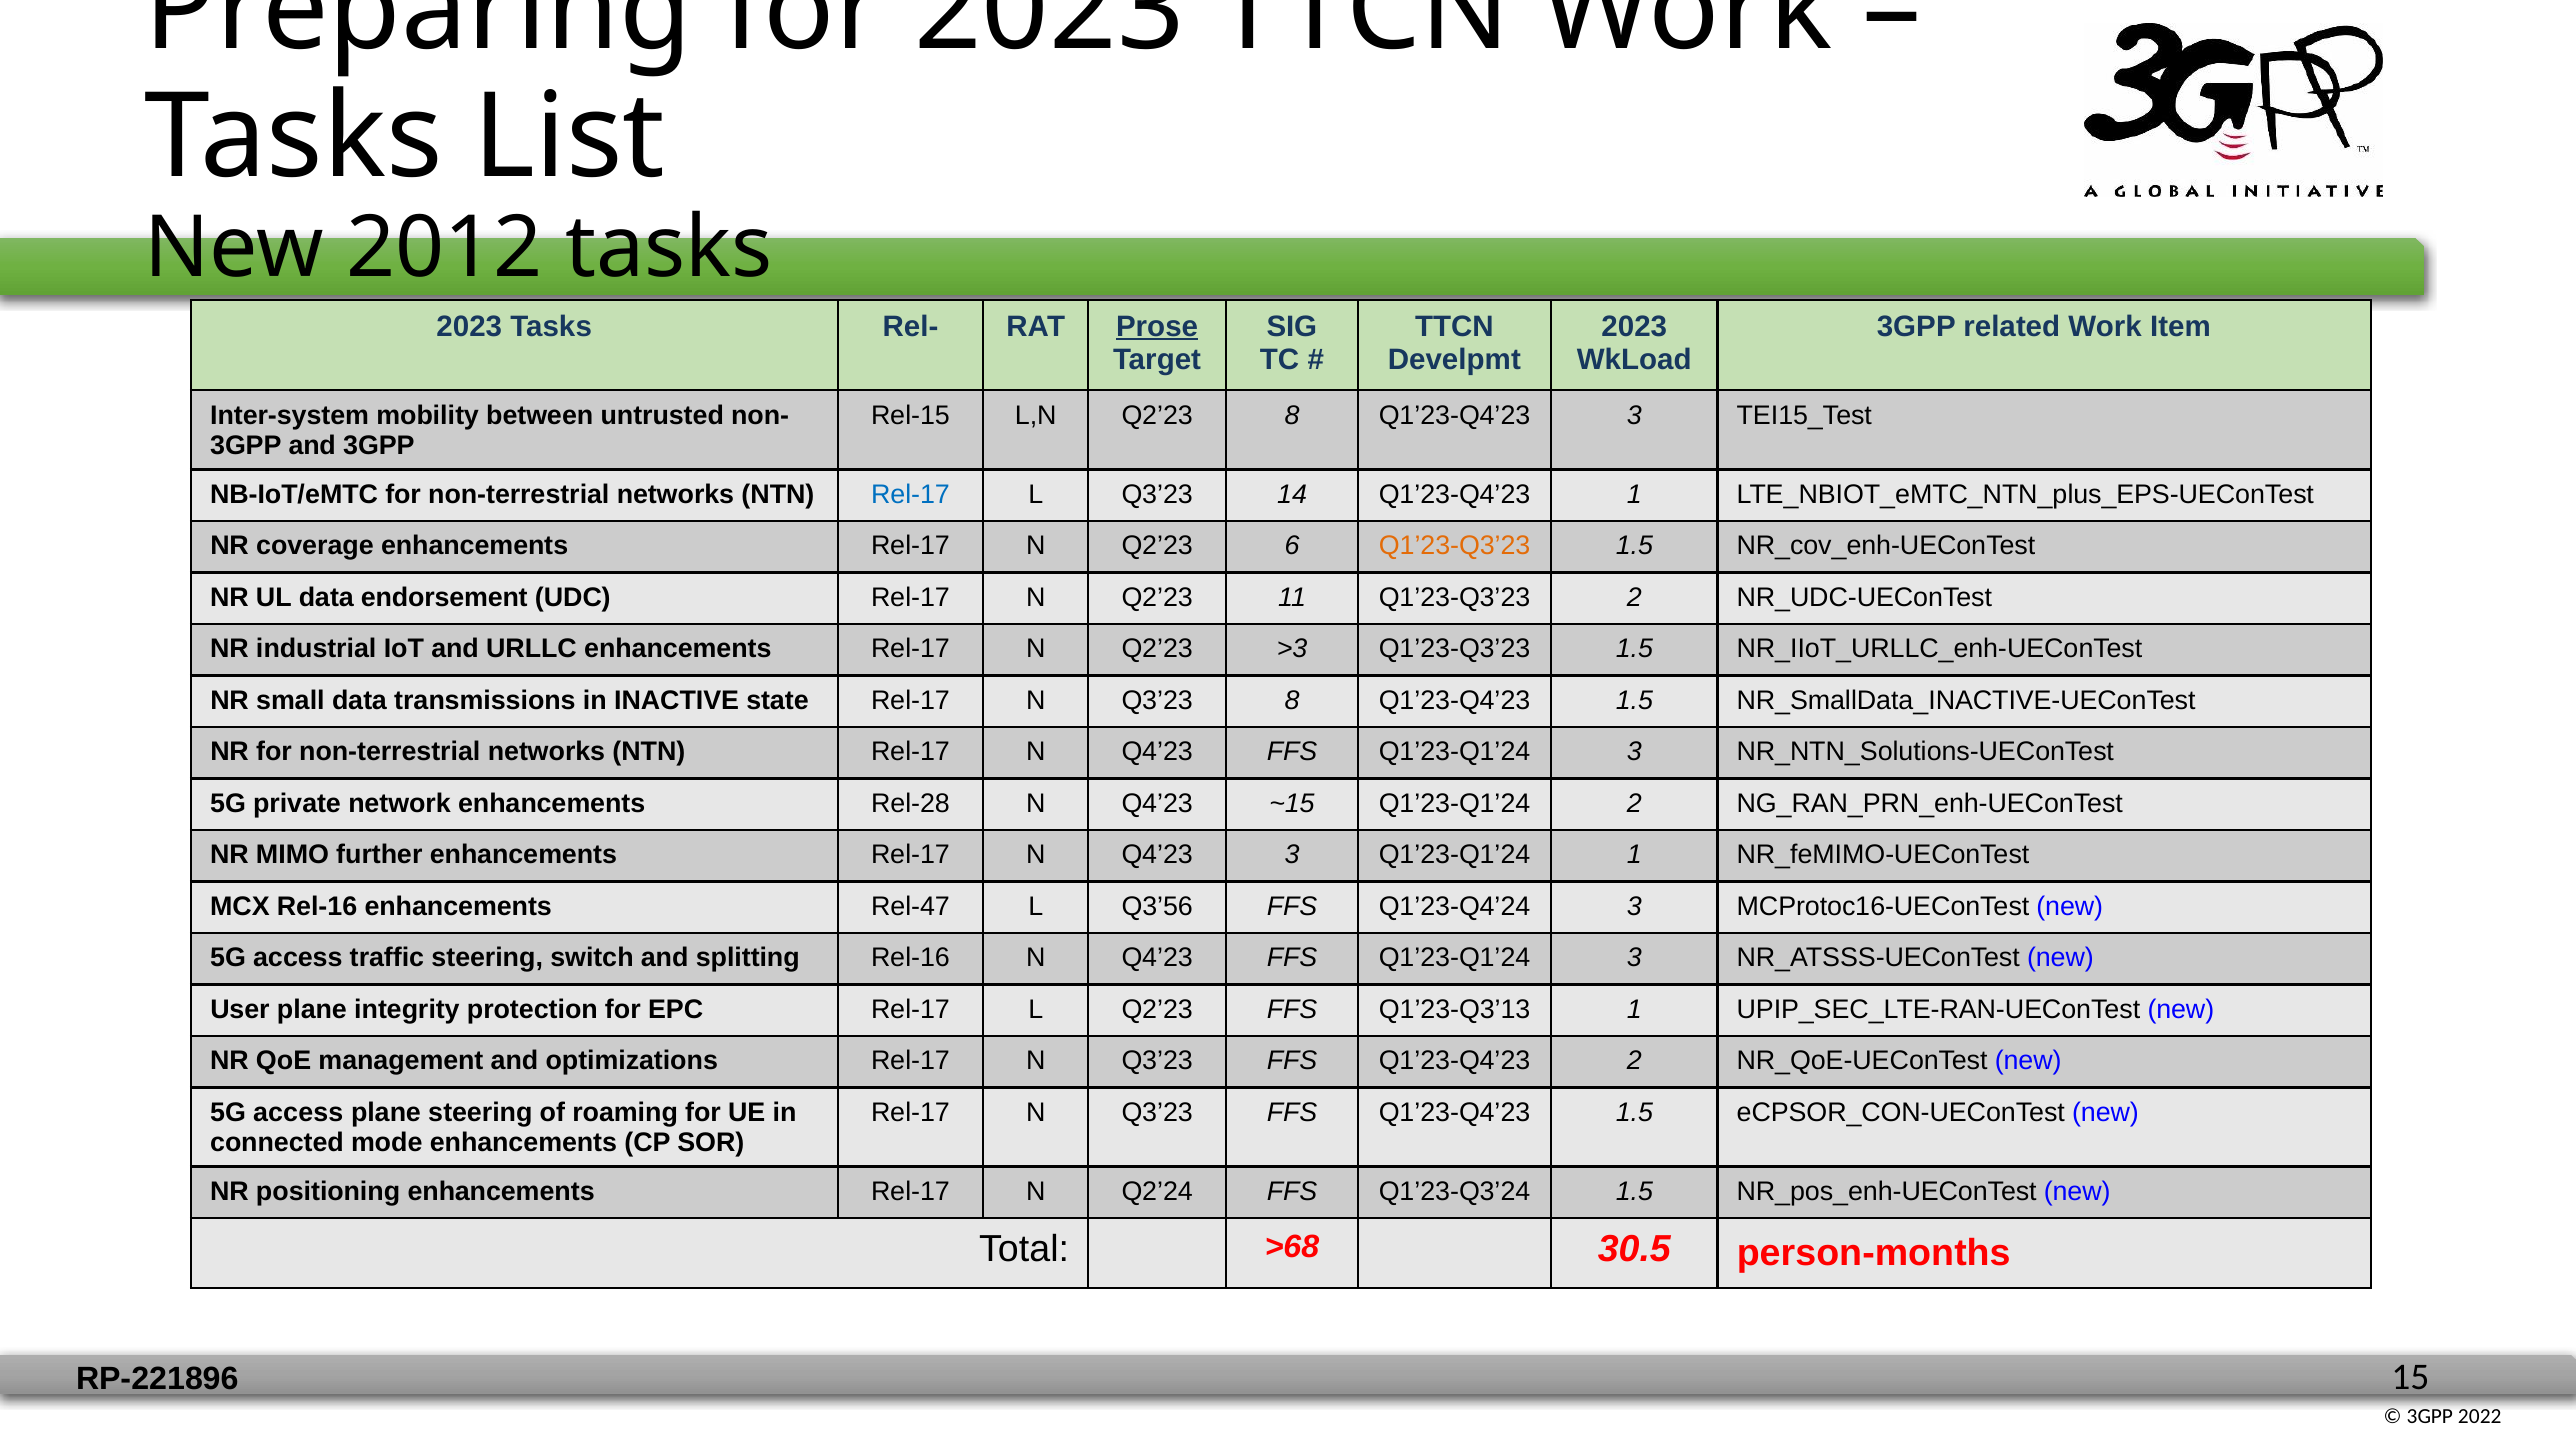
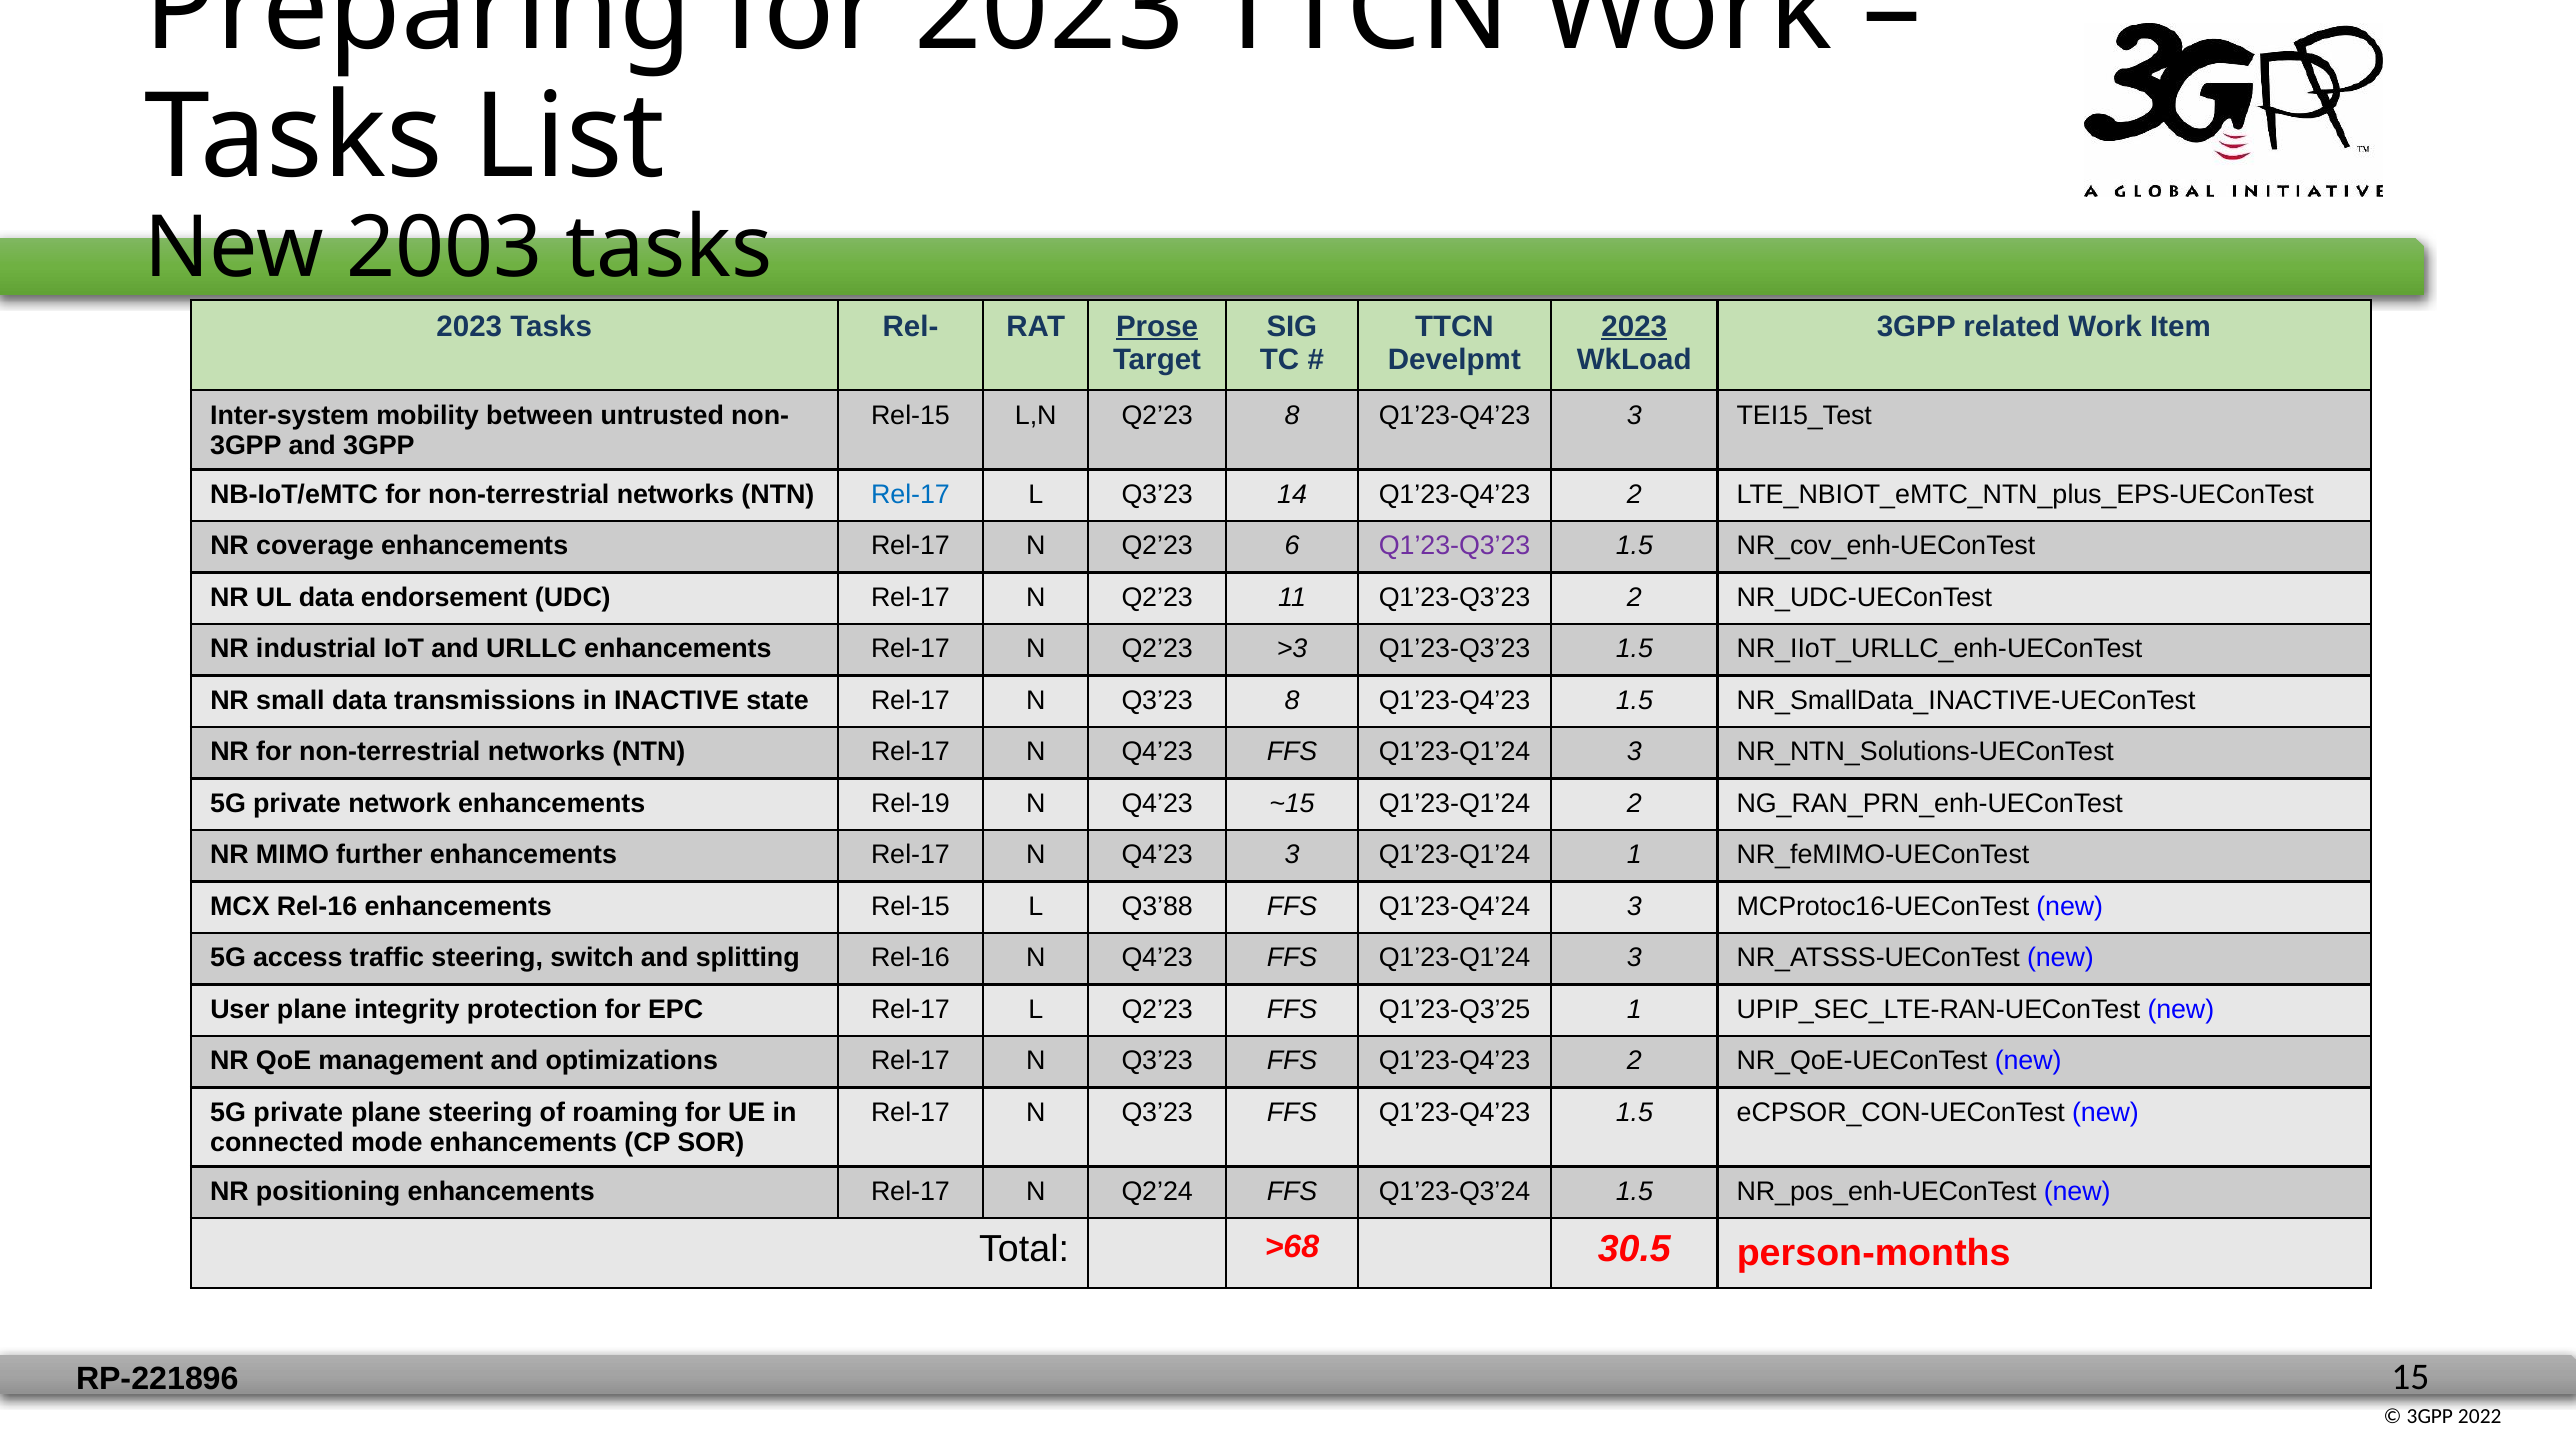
2012: 2012 -> 2003 (445, 248)
2023 underline: none -> present (1634, 327)
14 Q1’23-Q4’23 1: 1 -> 2 (1634, 494)
Q1’23-Q3’23 colour: orange -> purple (1455, 546)
Rel-28: Rel-28 -> Rel-19 (910, 803)
enhancements Rel-47: Rel-47 -> Rel-15 (910, 906)
Q3’56: Q3’56 -> Q3’88 (1157, 906)
Q1’23-Q3’13: Q1’23-Q3’13 -> Q1’23-Q3’25 (1455, 1009)
access: access -> private (298, 1112)
